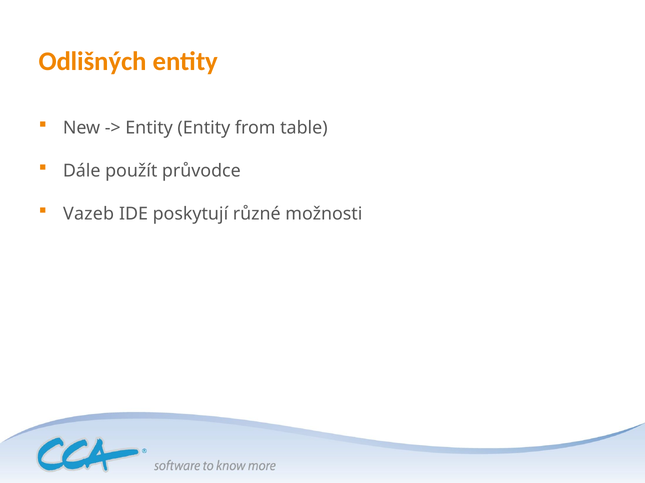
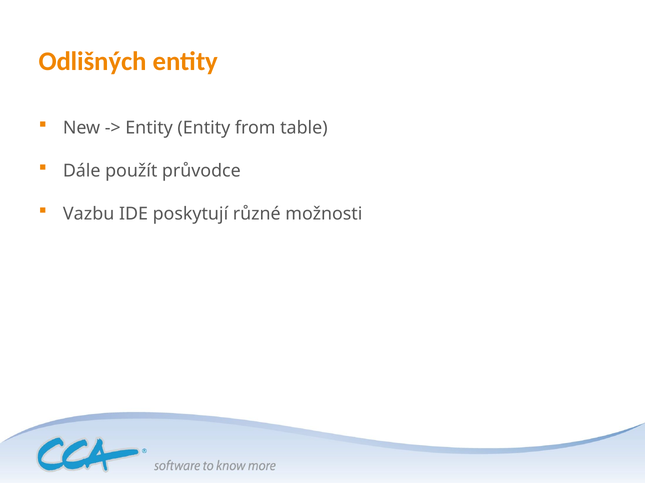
Vazeb: Vazeb -> Vazbu (89, 214)
